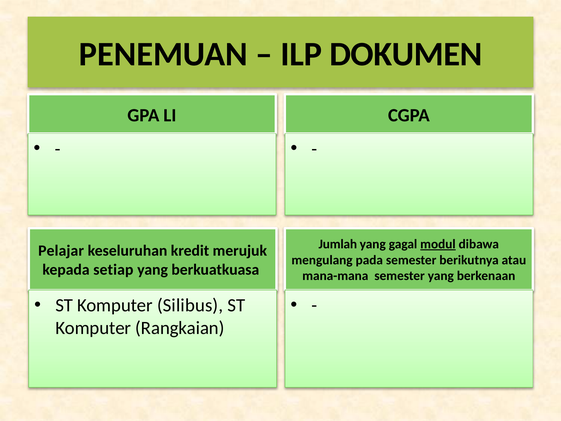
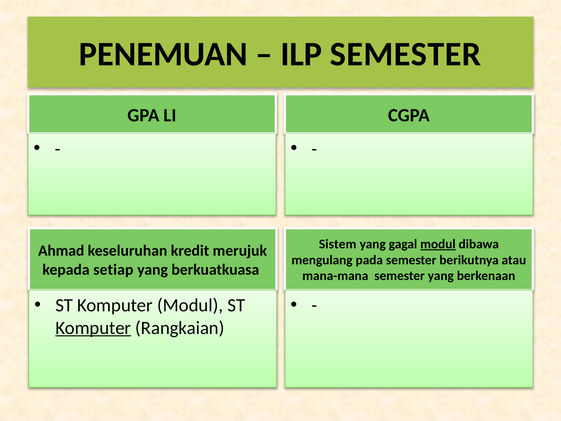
ILP DOKUMEN: DOKUMEN -> SEMESTER (406, 54)
Jumlah: Jumlah -> Sistem (338, 244)
Pelajar: Pelajar -> Ahmad (61, 251)
Komputer Silibus: Silibus -> Modul (190, 305)
Komputer underline: none -> present (93, 328)
